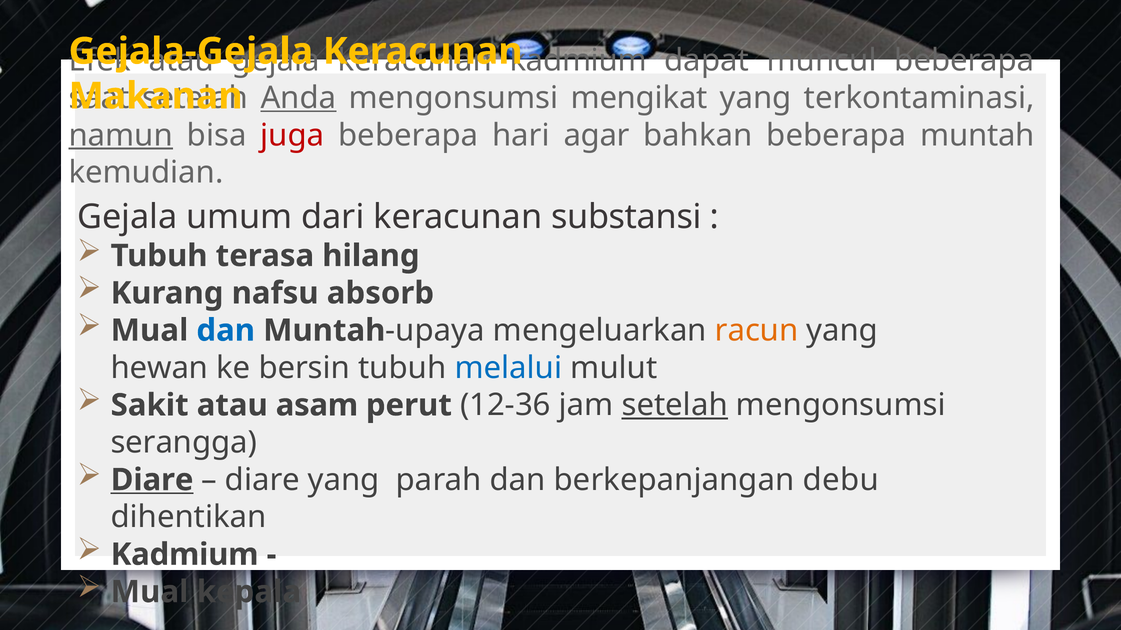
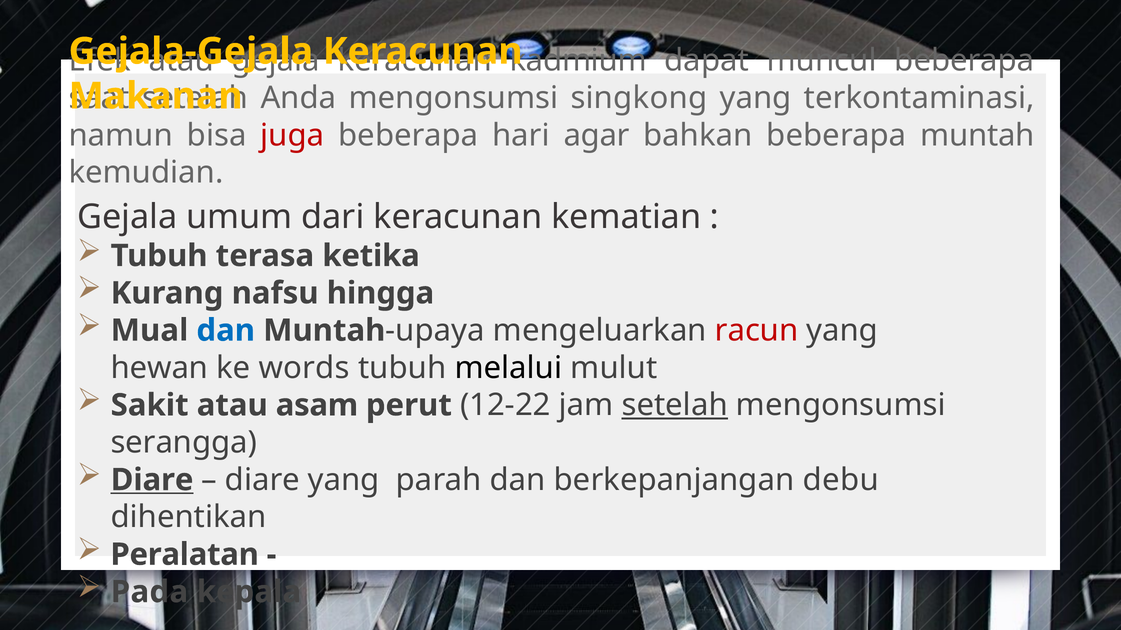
Anda underline: present -> none (298, 98)
mengikat: mengikat -> singkong (639, 98)
namun underline: present -> none (121, 135)
substansi: substansi -> kematian (626, 217)
hilang: hilang -> ketika (371, 256)
absorb: absorb -> hingga (380, 293)
racun colour: orange -> red (757, 331)
bersin: bersin -> words (304, 368)
melalui colour: blue -> black (508, 368)
12-36: 12-36 -> 12-22 (505, 406)
Kadmium: Kadmium -> Peralatan (185, 555)
Mual: Mual -> Pada (149, 592)
